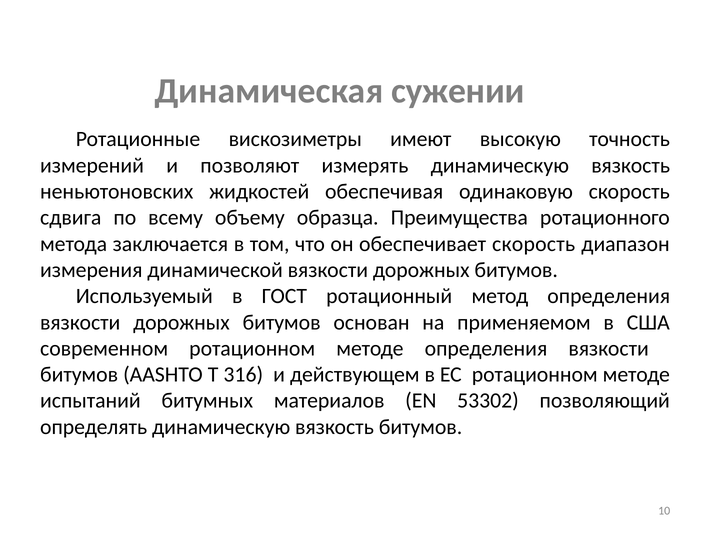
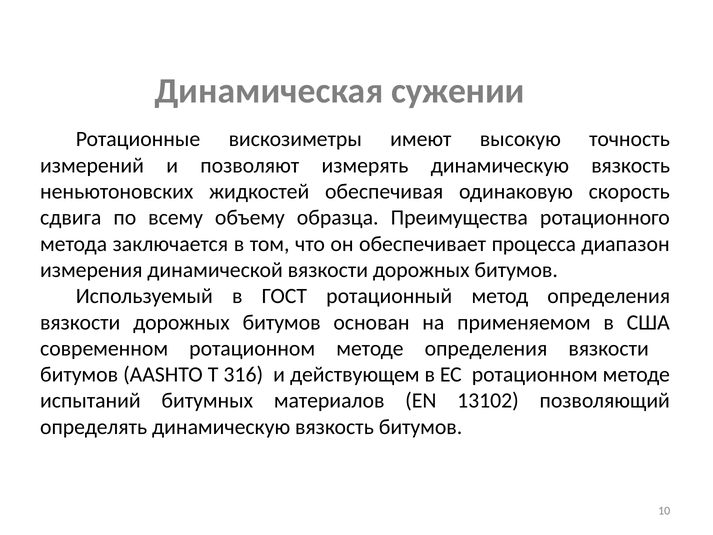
обеспечивает скорость: скорость -> процесса (534, 244)
53302: 53302 -> 13102 (488, 401)
